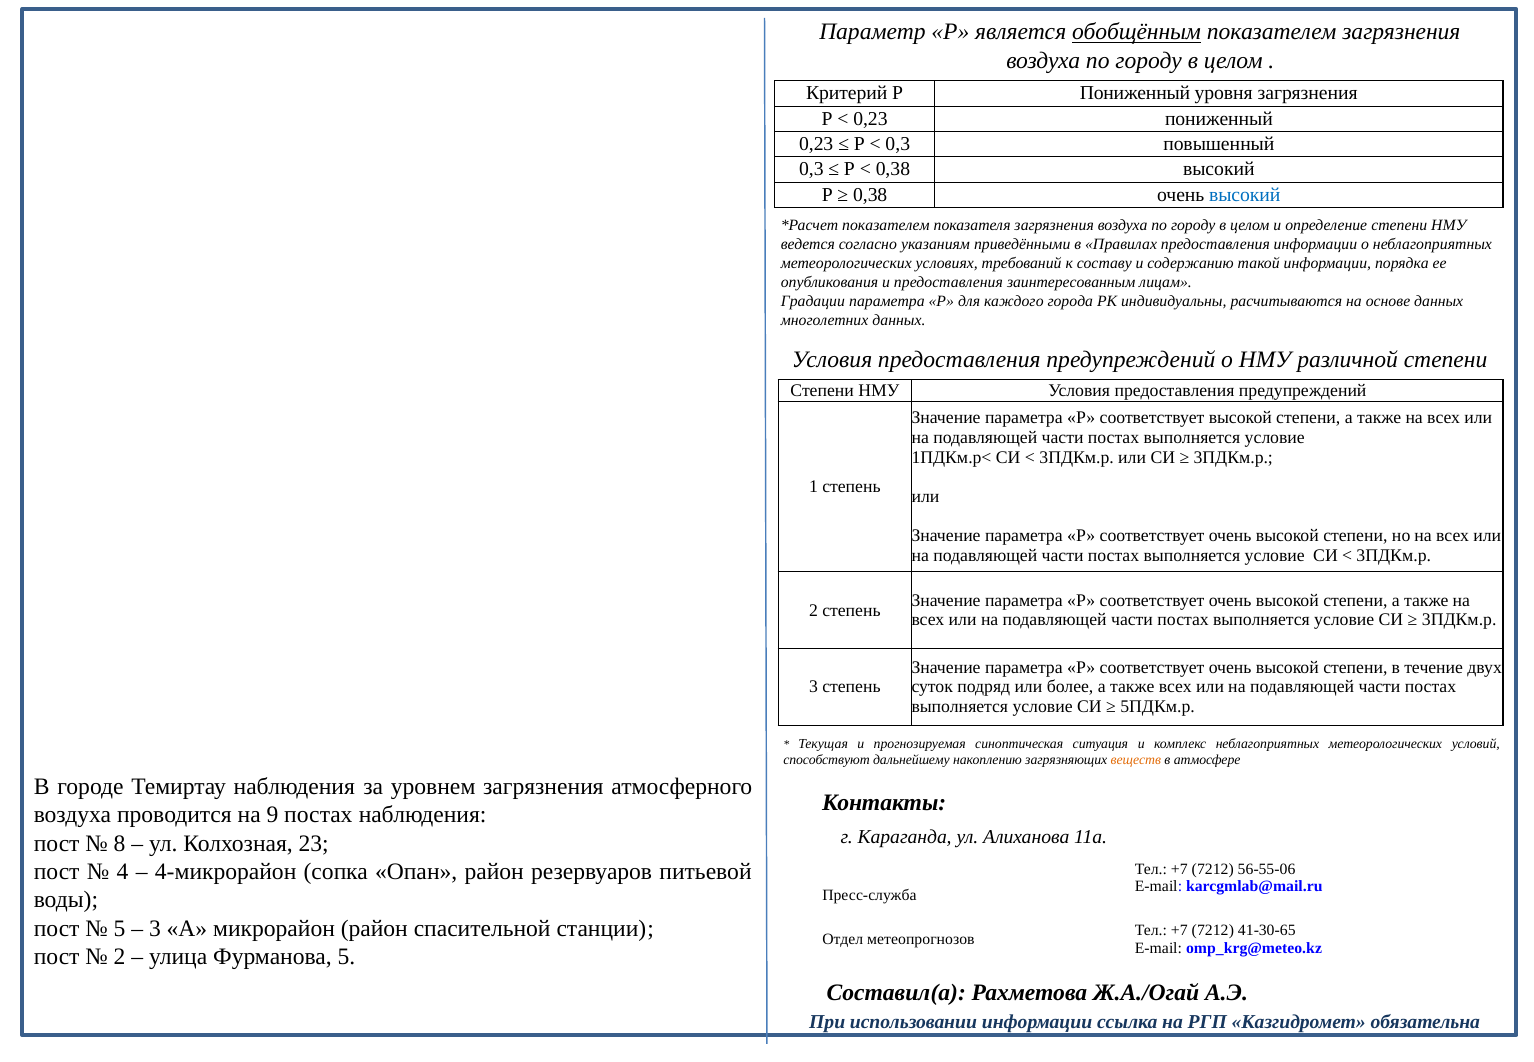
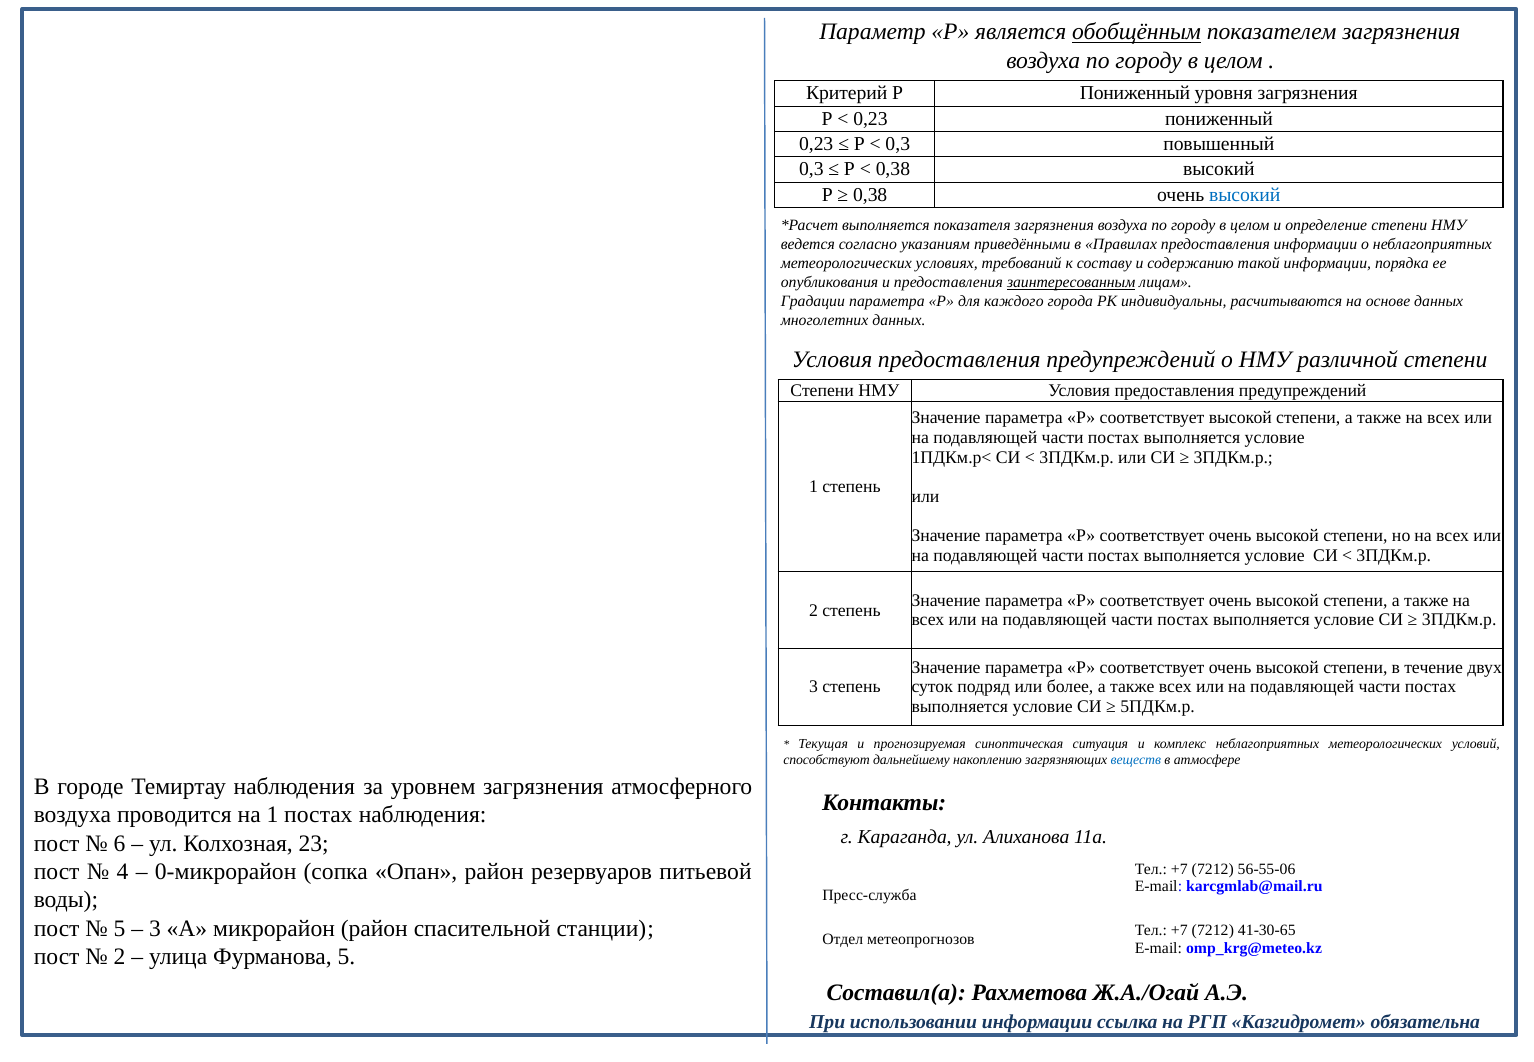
показателем: показателем -> выполняется (886, 226)
заинтересованным underline: none -> present (1071, 282)
веществ colour: orange -> blue (1136, 760)
на 9: 9 -> 1 (272, 815)
8: 8 -> 6 (120, 843)
4-микрорайон: 4-микрорайон -> 0-микрорайон (226, 872)
